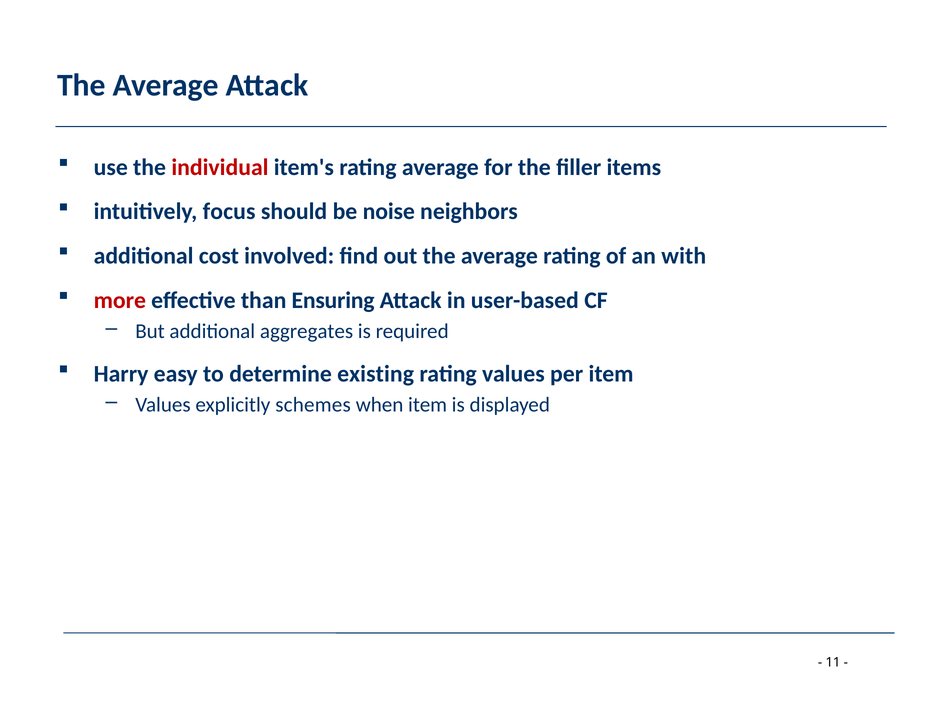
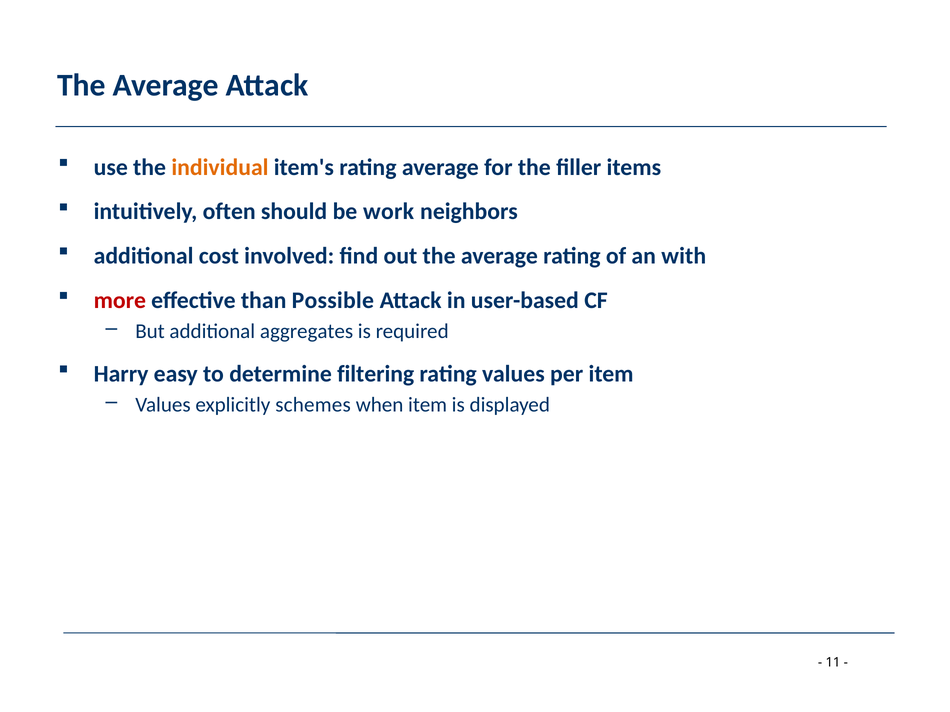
individual colour: red -> orange (220, 167)
focus: focus -> often (229, 212)
noise: noise -> work (389, 212)
Ensuring: Ensuring -> Possible (333, 300)
existing: existing -> filtering (376, 374)
